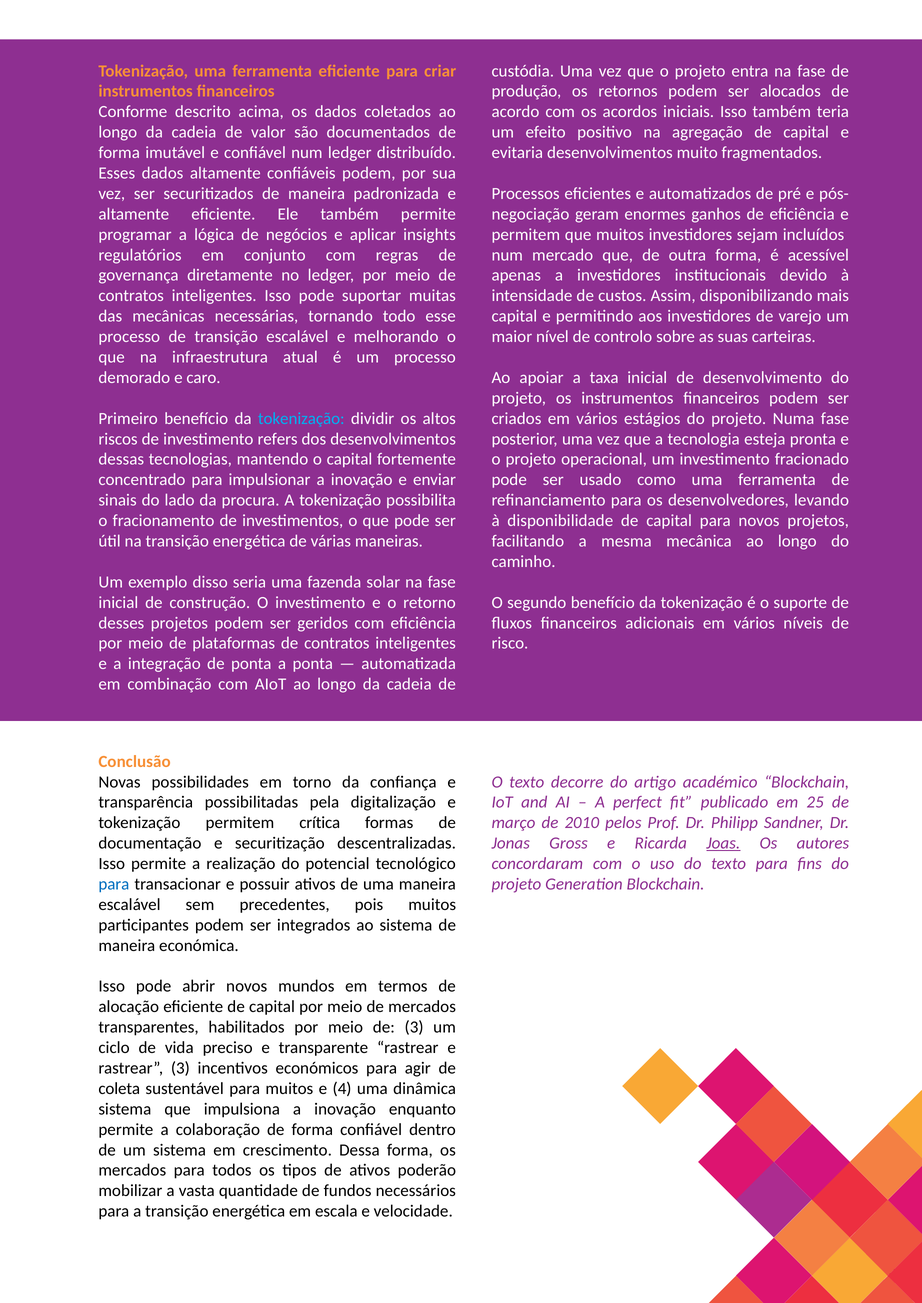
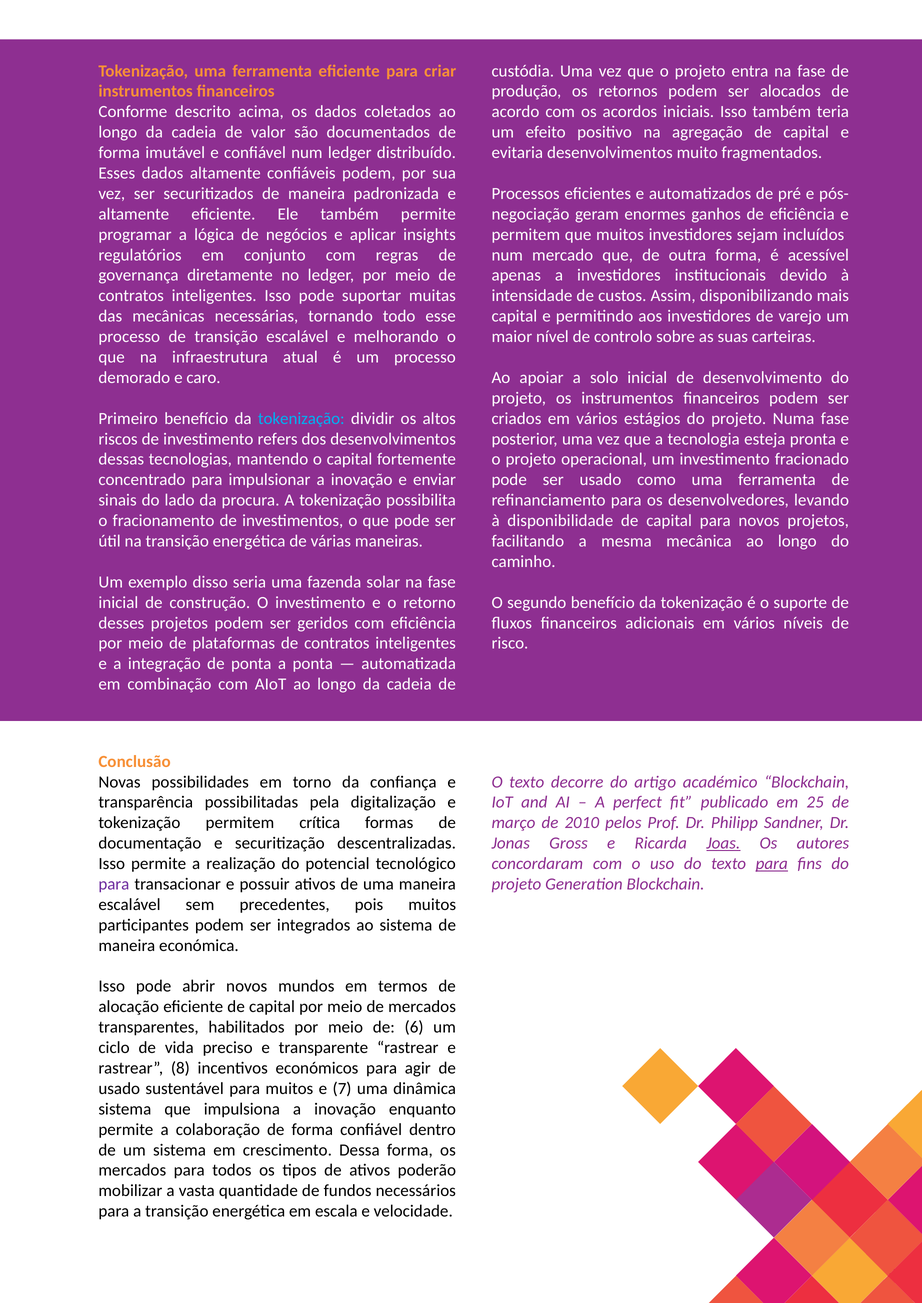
taxa: taxa -> solo (604, 378)
para underline: none -> present (772, 864)
para colour: blue -> purple (114, 885)
de 3: 3 -> 6 (414, 1028)
rastrear 3: 3 -> 8 (180, 1069)
coleta: coleta -> usado (119, 1089)
4: 4 -> 7 (342, 1089)
